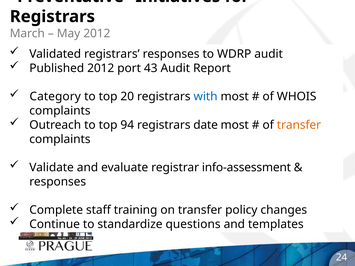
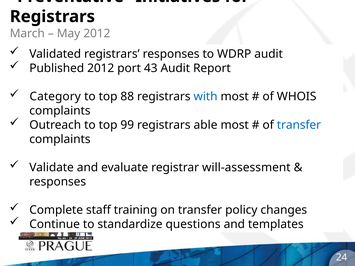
20: 20 -> 88 (127, 97)
94: 94 -> 99 (127, 125)
date: date -> able (206, 125)
transfer colour: orange -> blue (299, 125)
info-assessment: info-assessment -> will-assessment (246, 168)
